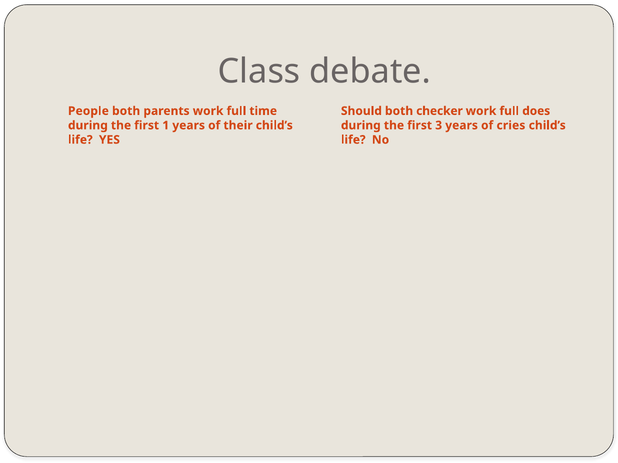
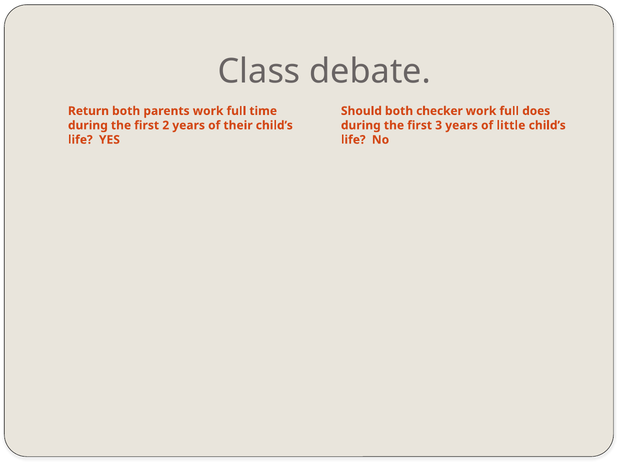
People: People -> Return (88, 111)
1: 1 -> 2 (166, 125)
cries: cries -> little (511, 125)
